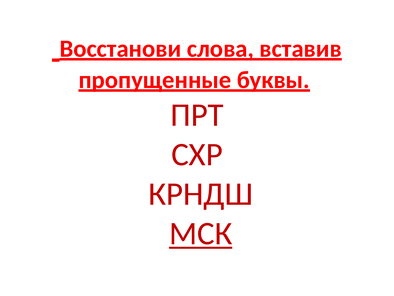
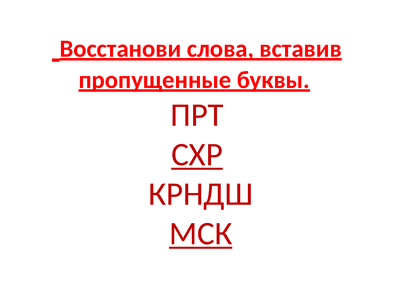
СХР underline: none -> present (197, 154)
